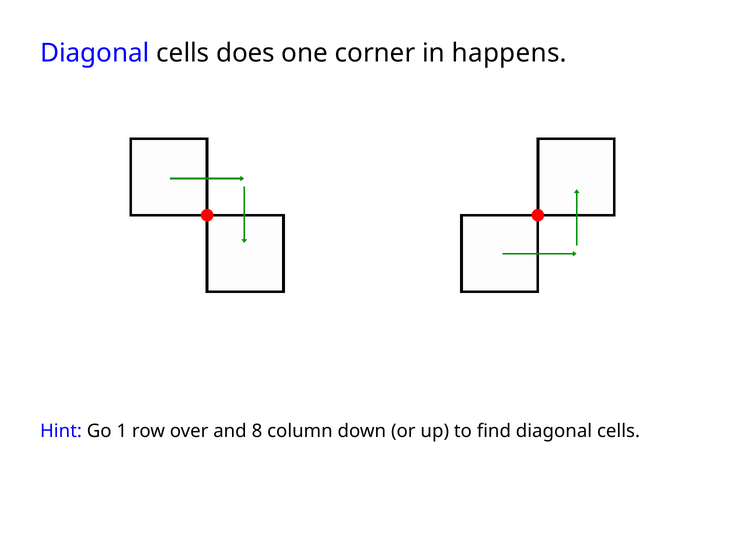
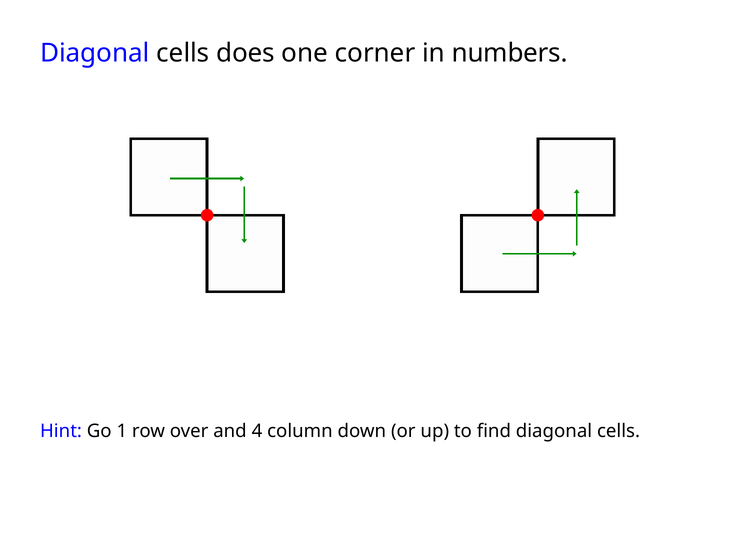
happens: happens -> numbers (510, 53)
8: 8 -> 4 (257, 431)
